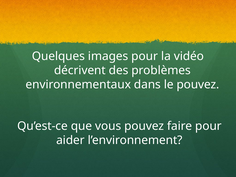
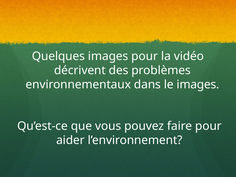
le pouvez: pouvez -> images (198, 85)
